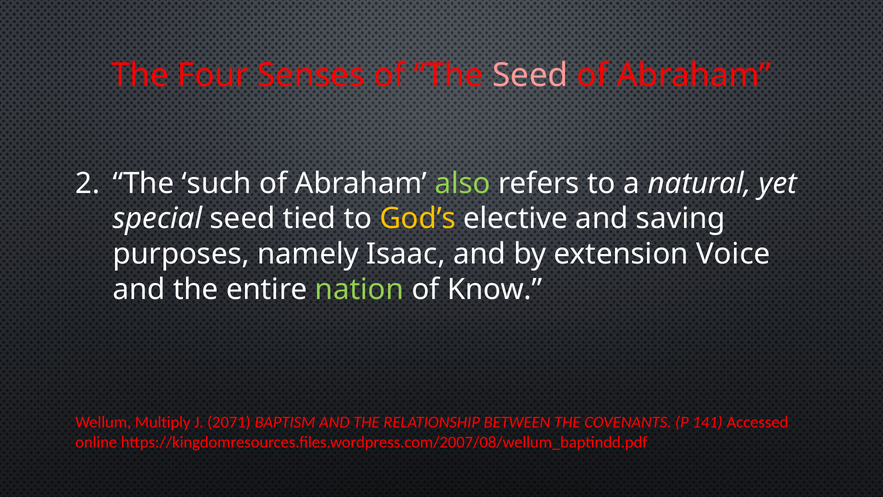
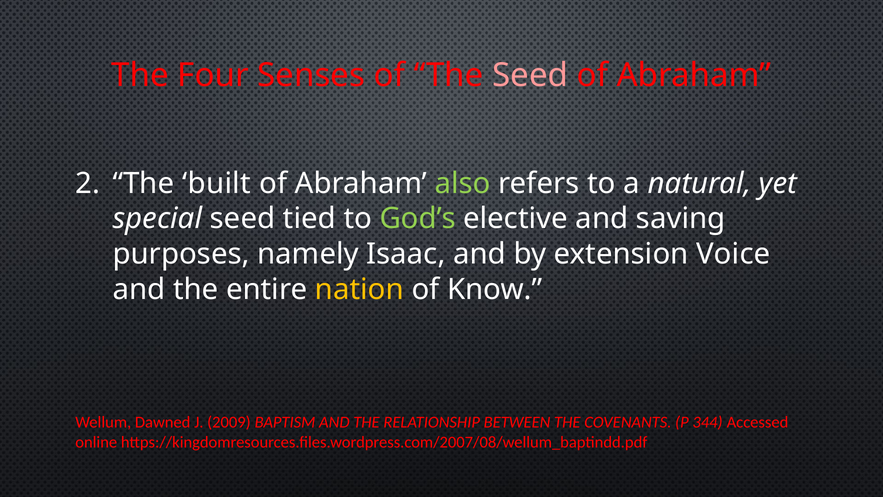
such: such -> built (217, 183)
God’s colour: yellow -> light green (418, 219)
nation colour: light green -> yellow (359, 289)
Multiply: Multiply -> Dawned (163, 422)
2071: 2071 -> 2009 (229, 422)
141: 141 -> 344 (707, 422)
